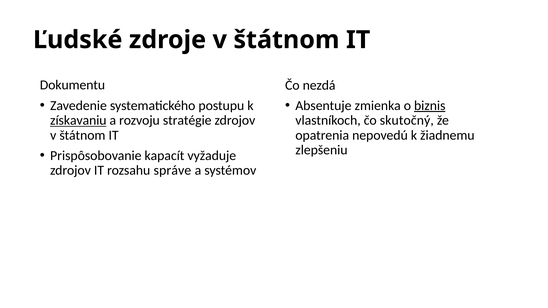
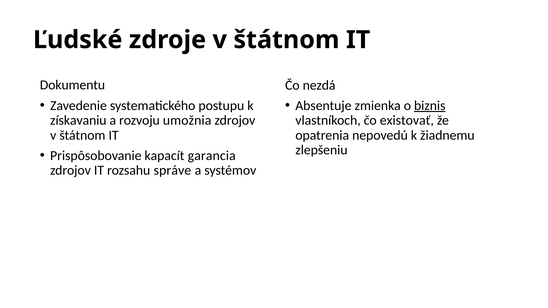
získavaniu underline: present -> none (78, 120)
stratégie: stratégie -> umožnia (187, 120)
skutočný: skutočný -> existovať (407, 121)
vyžaduje: vyžaduje -> garancia (212, 156)
